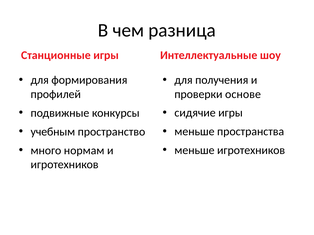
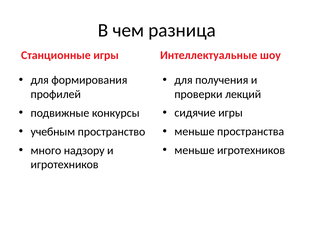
основе: основе -> лекций (243, 94)
нормам: нормам -> надзору (84, 151)
